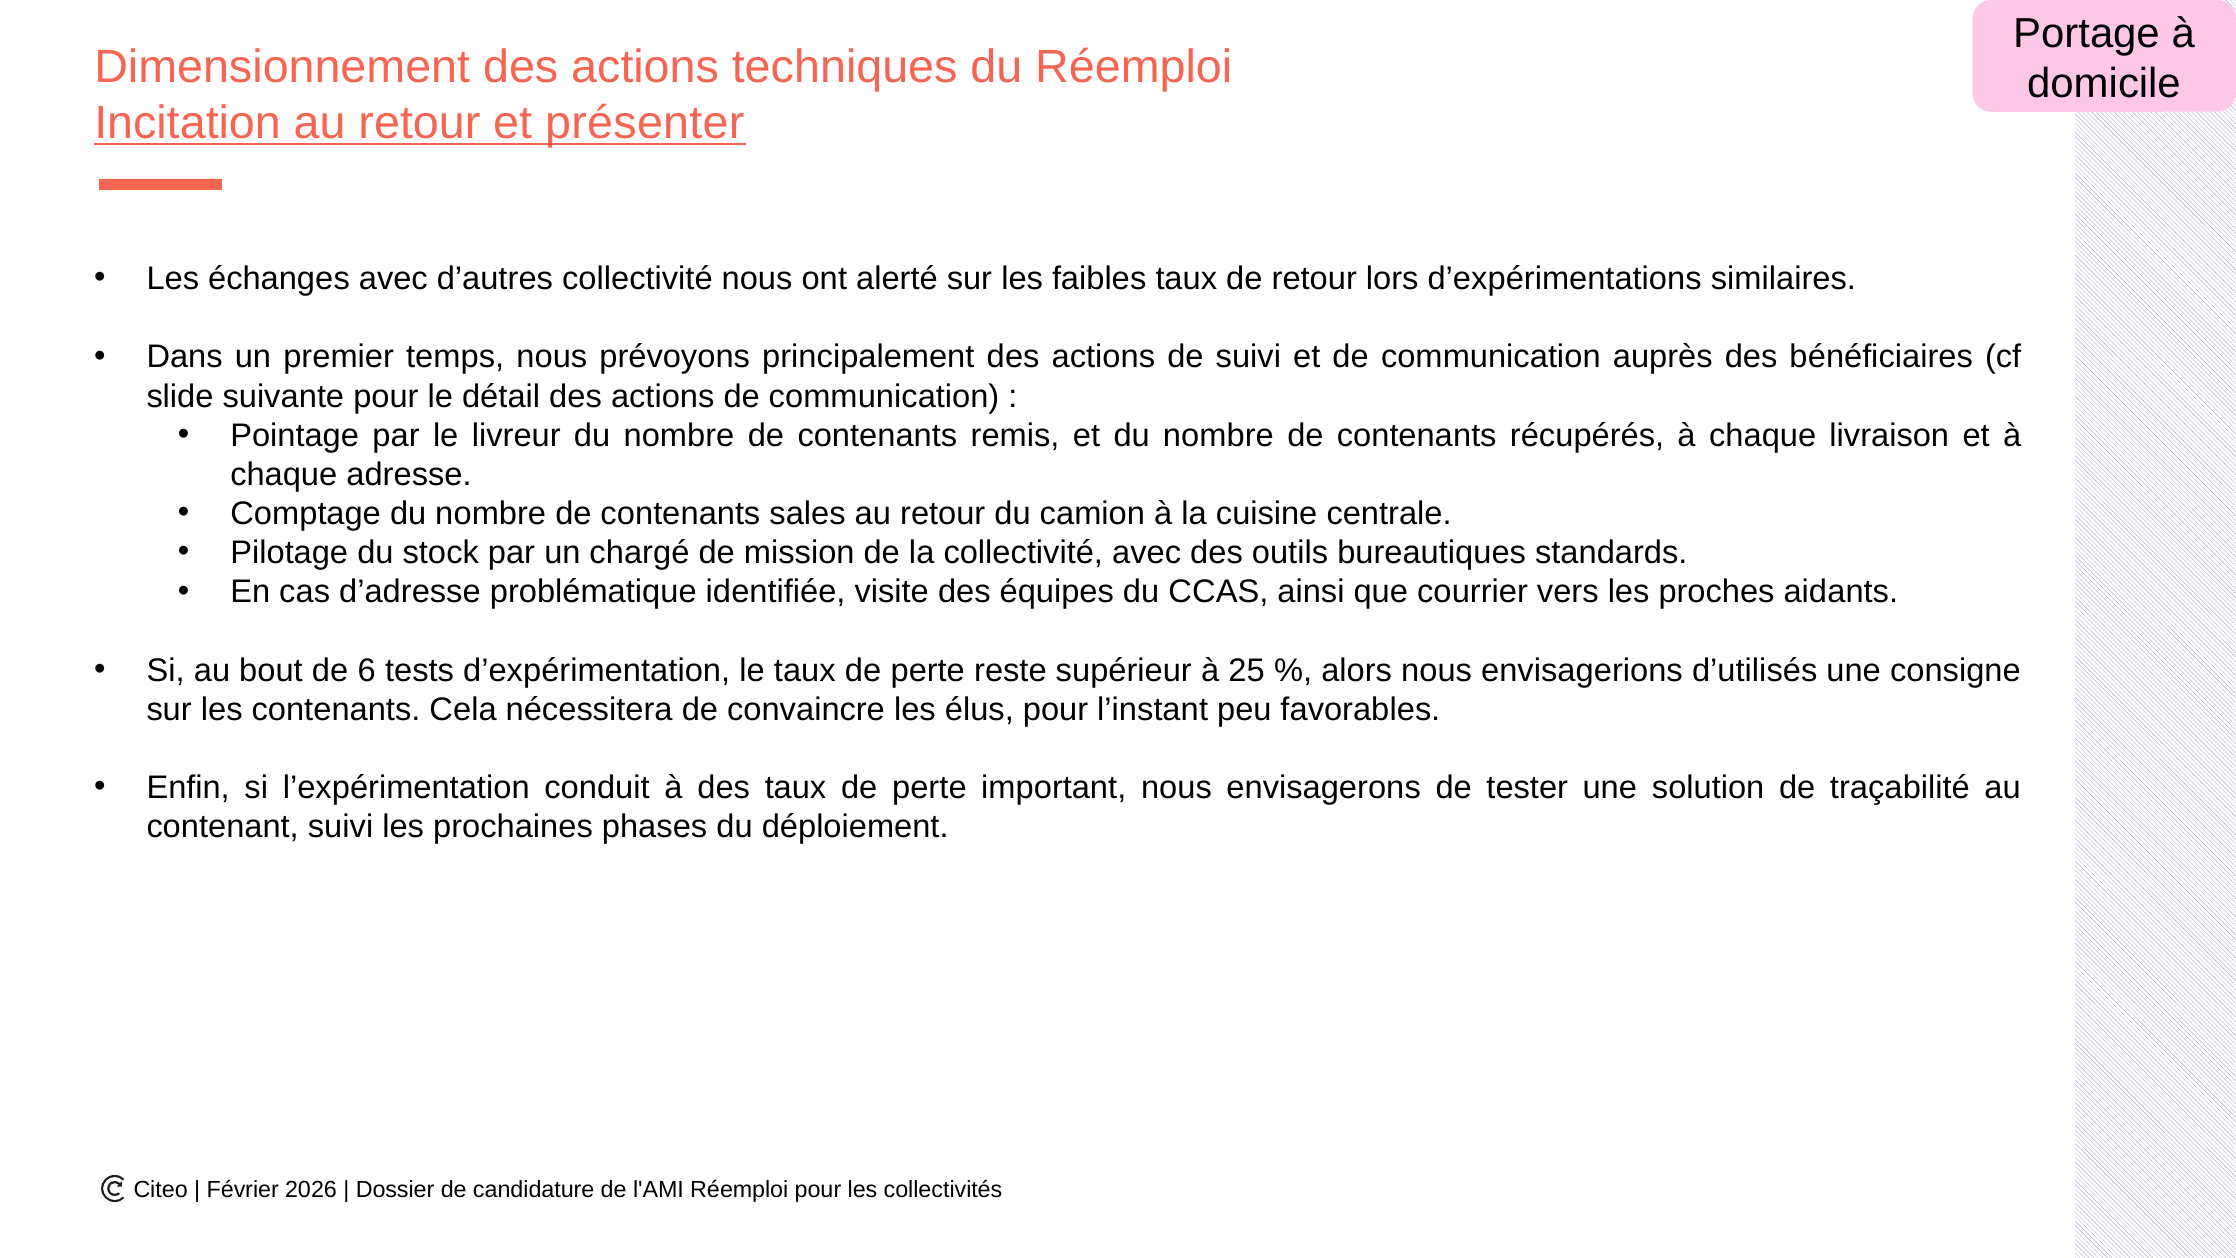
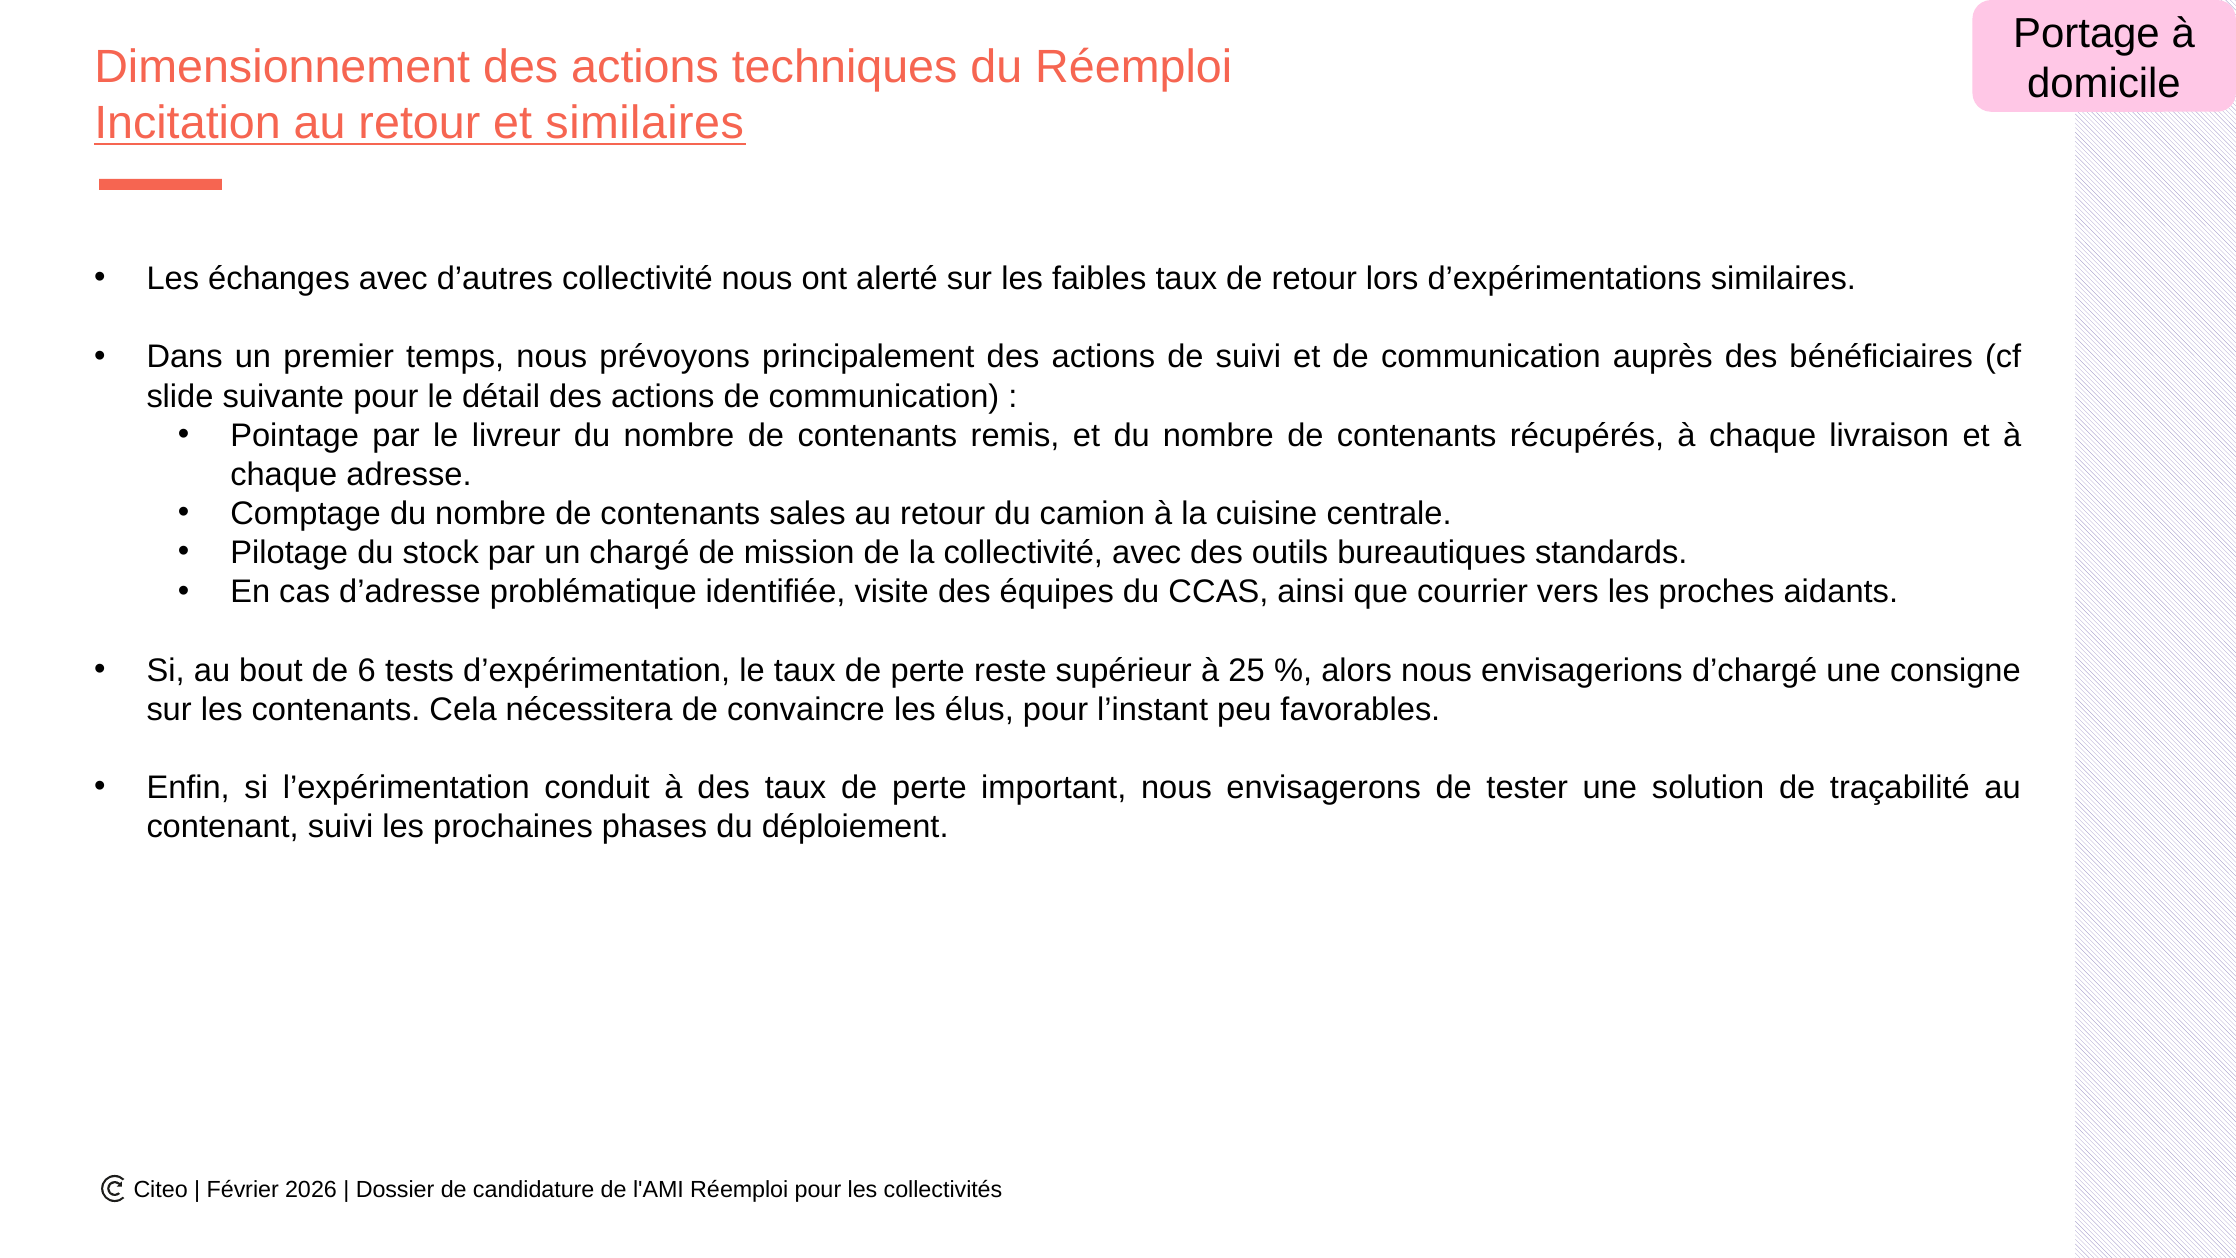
et présenter: présenter -> similaires (645, 123)
d’utilisés: d’utilisés -> d’chargé (1755, 670)
